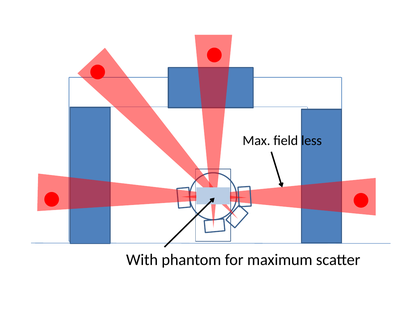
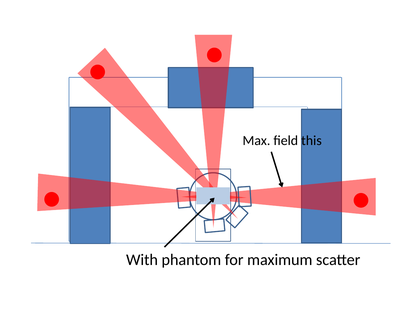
less: less -> this (311, 140)
